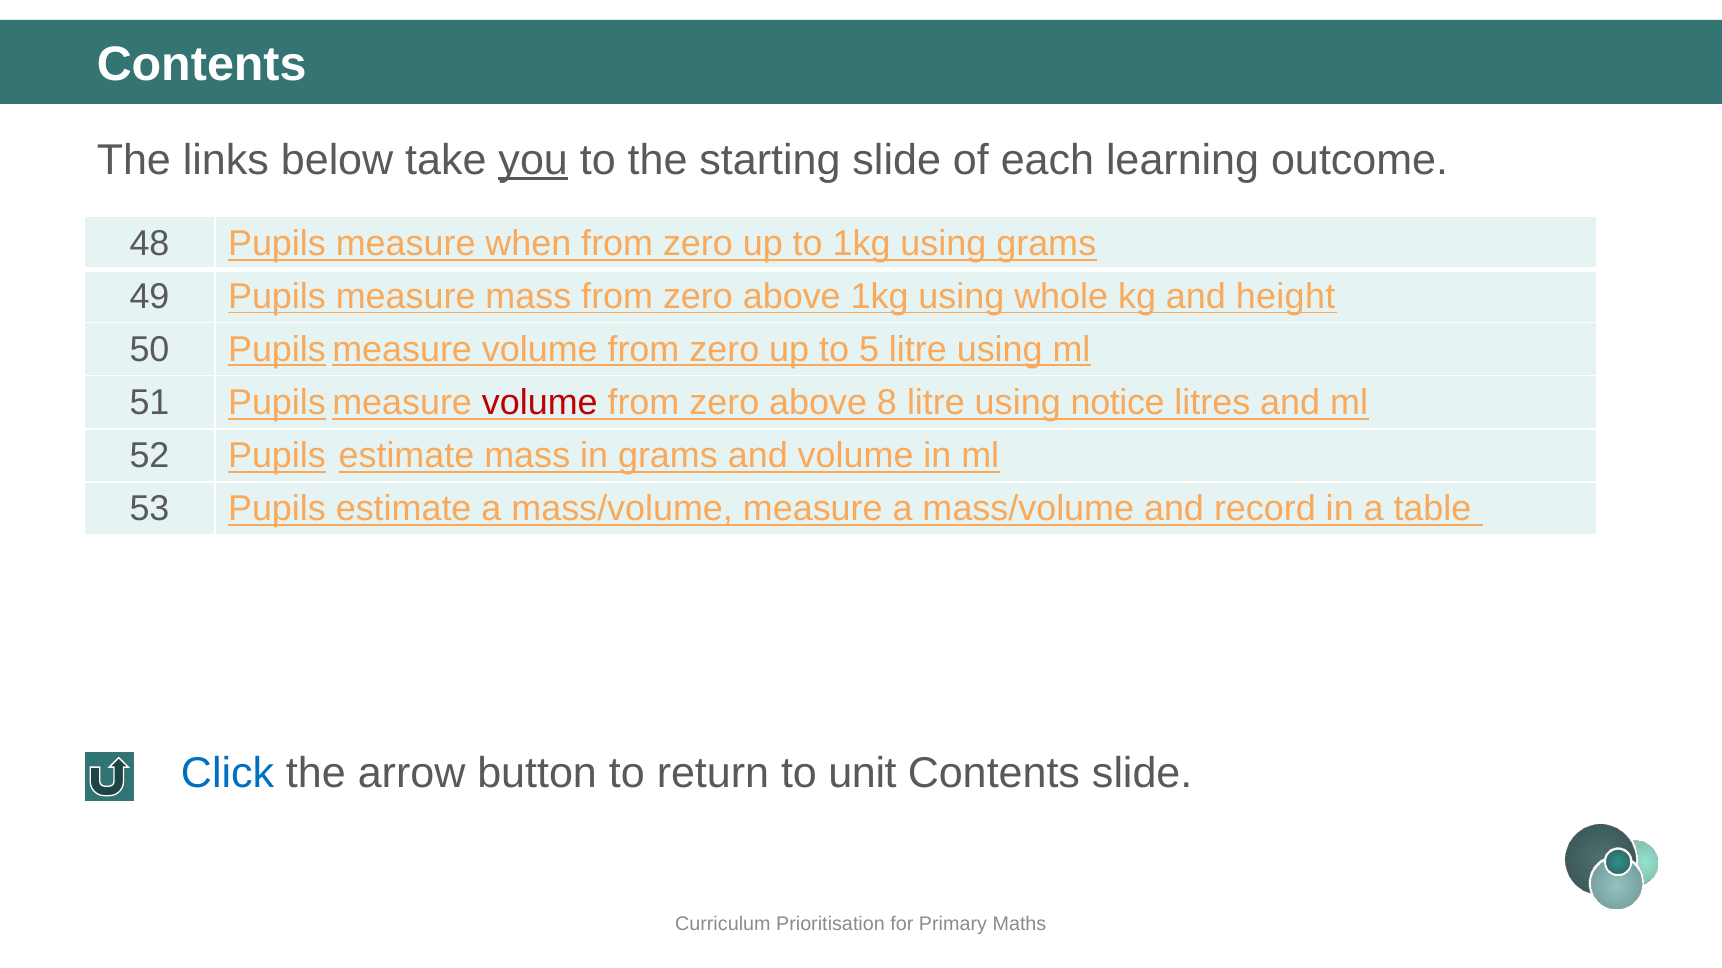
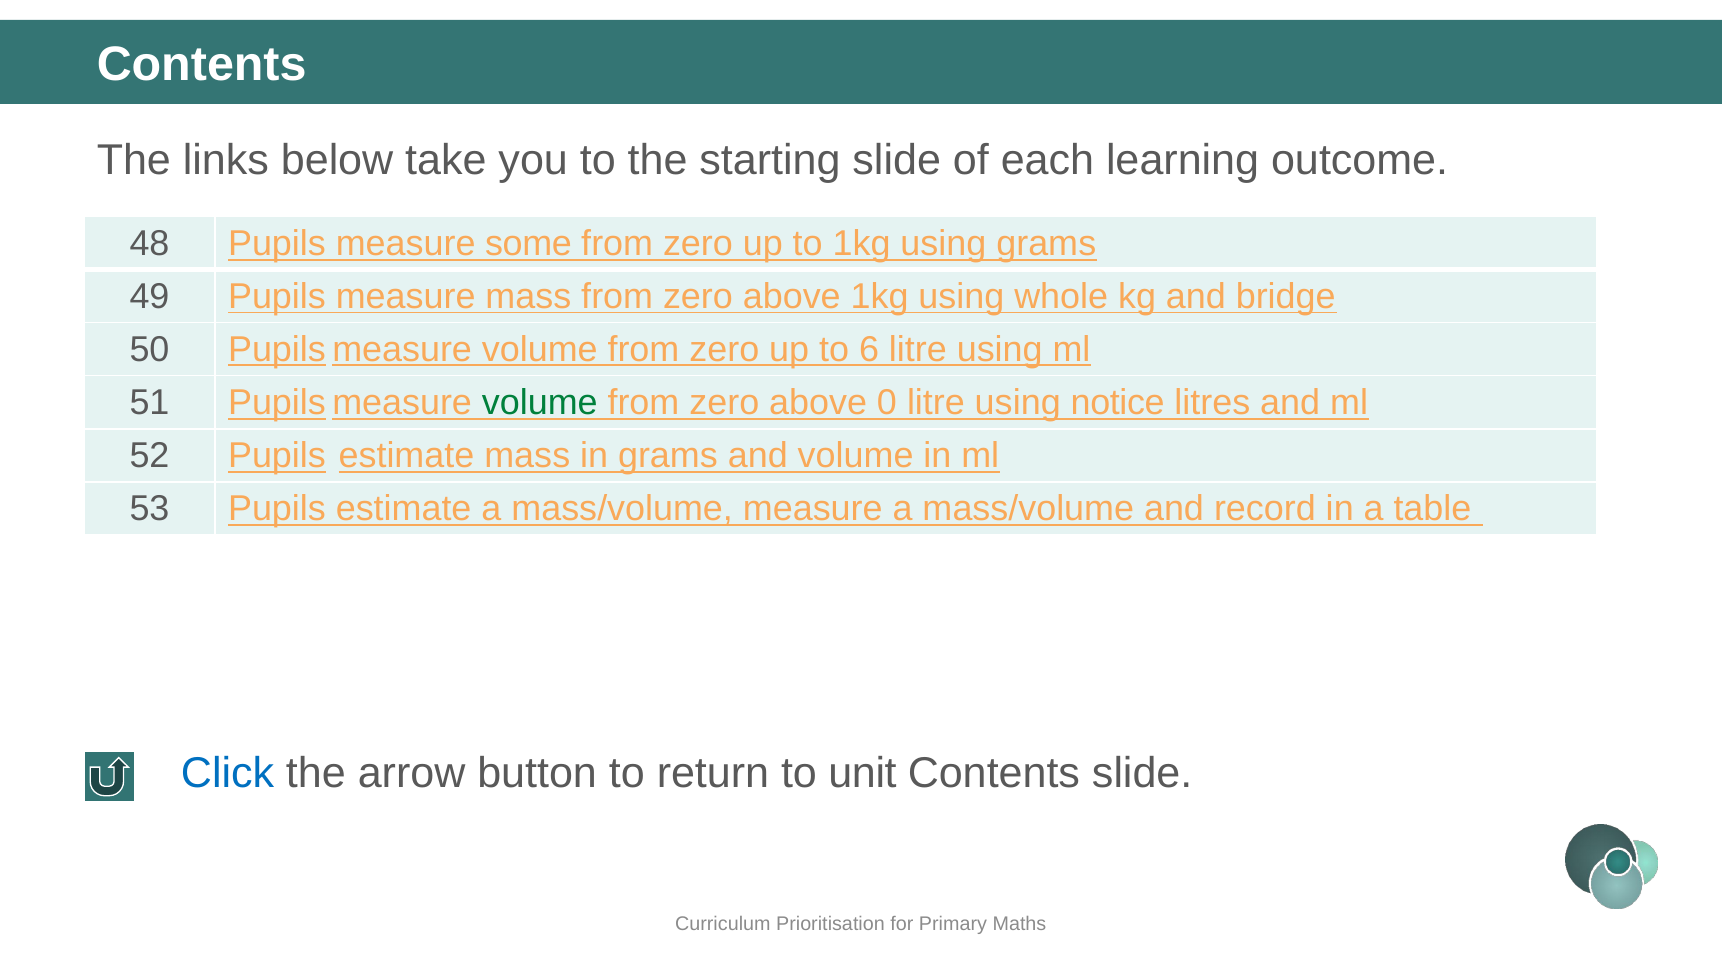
you underline: present -> none (533, 160)
when: when -> some (529, 244)
height: height -> bridge (1286, 297)
5: 5 -> 6 (869, 350)
volume colour: red -> green (540, 403)
8: 8 -> 0 (887, 403)
